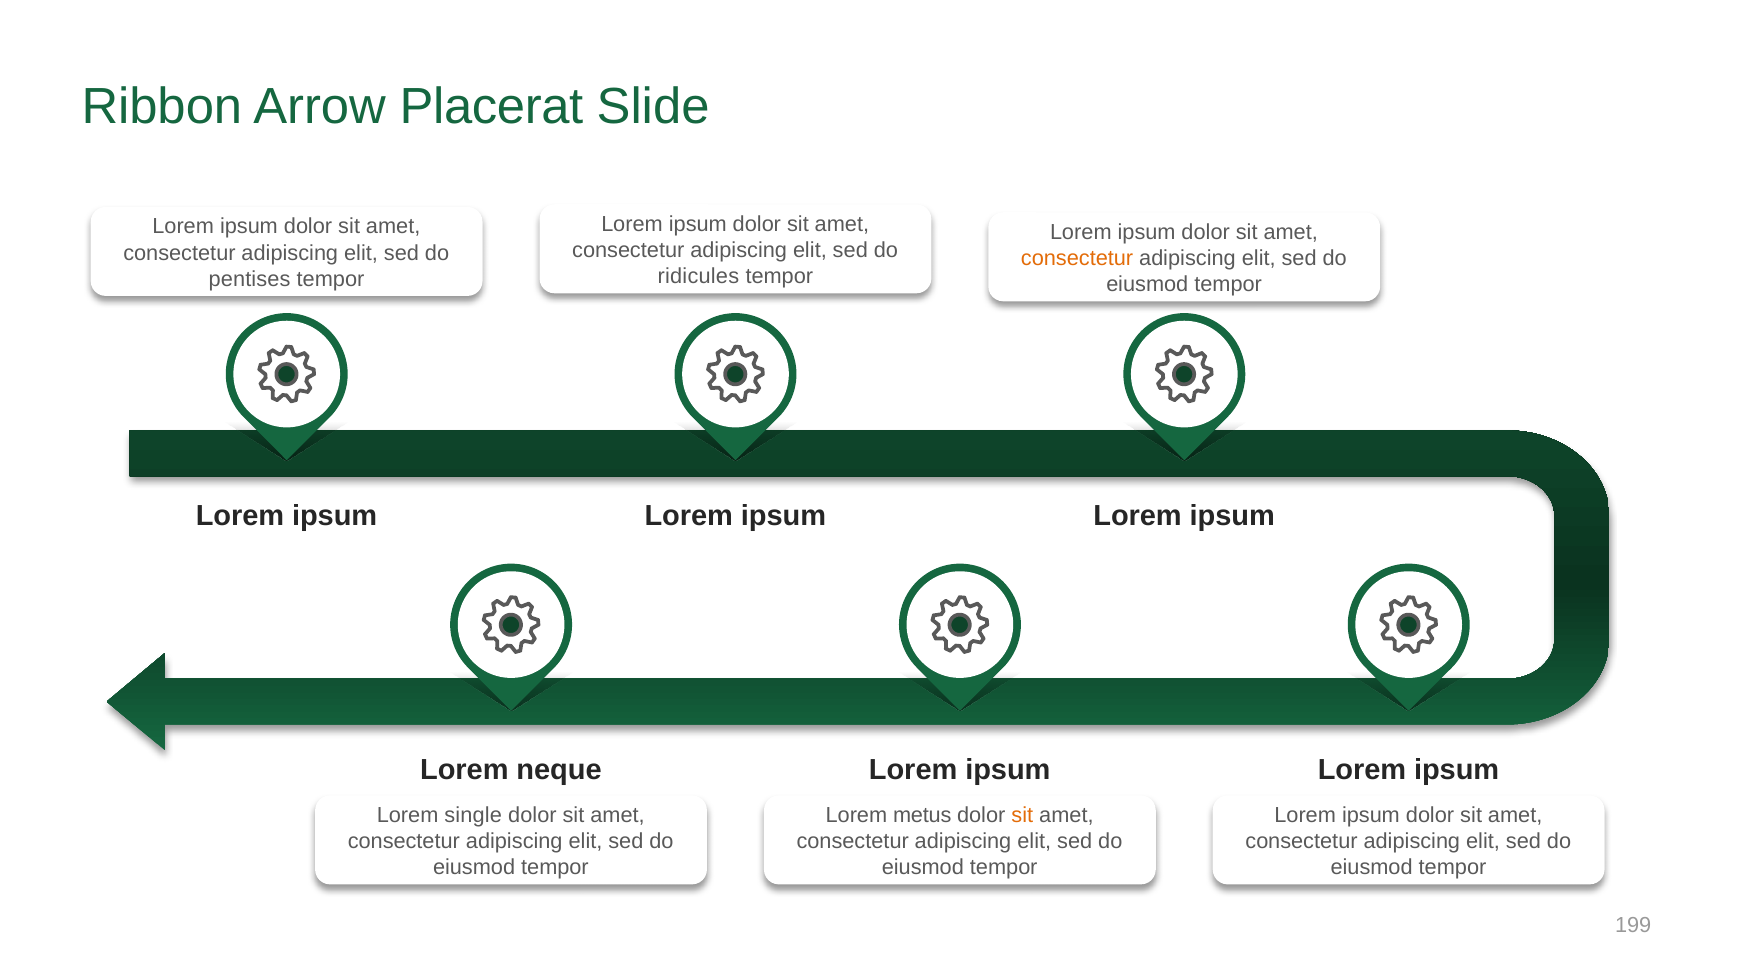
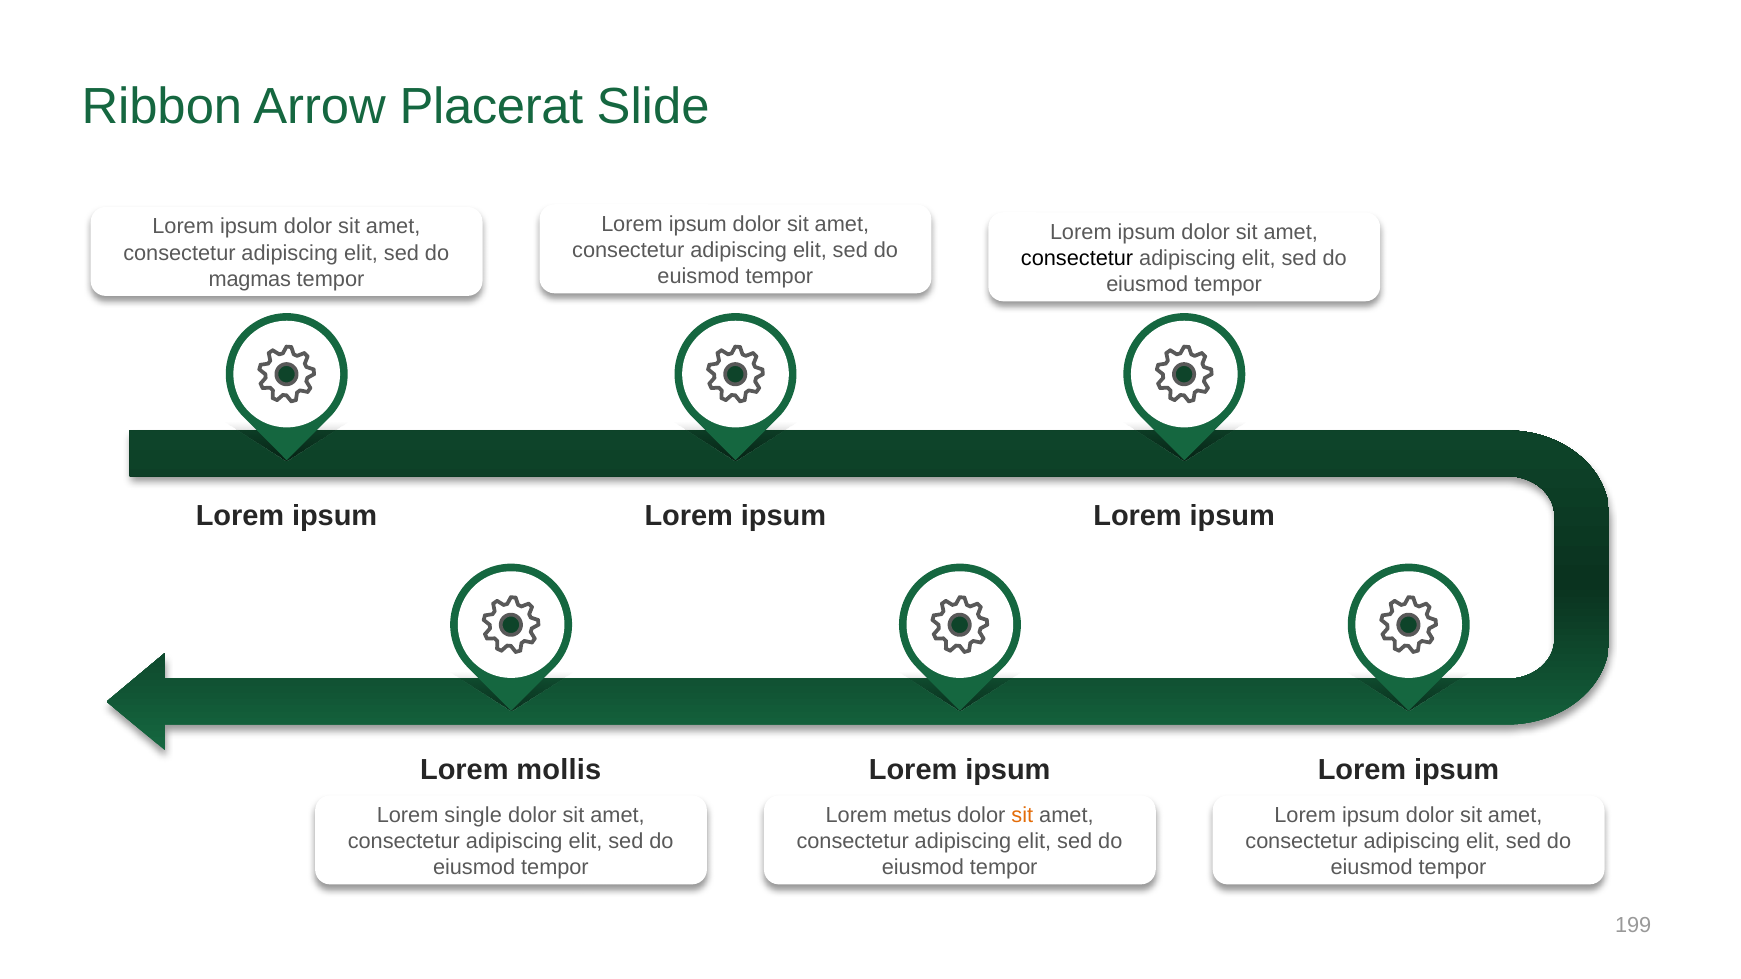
consectetur colour: orange -> black (1077, 258)
ridicules: ridicules -> euismod (699, 276)
pentises: pentises -> magmas (250, 279)
neque: neque -> mollis (559, 770)
